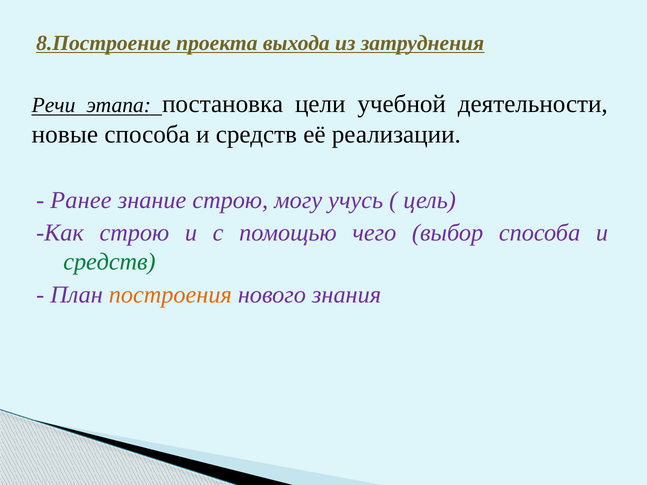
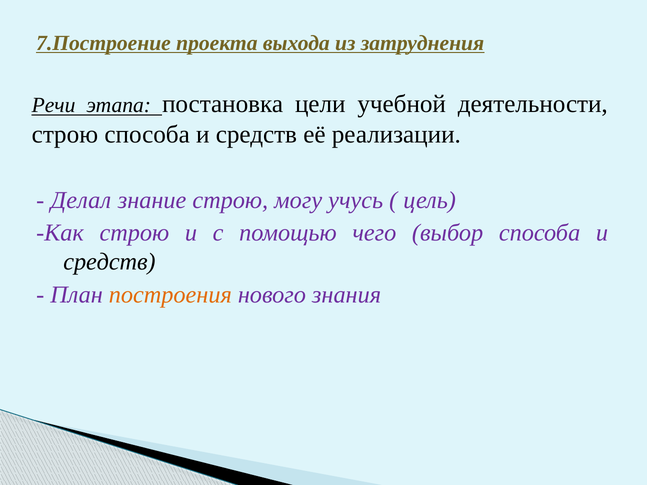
8.Построение: 8.Построение -> 7.Построение (103, 43)
новые: новые -> строю (65, 134)
Ранее: Ранее -> Делал (81, 200)
средств colour: green -> black (109, 262)
